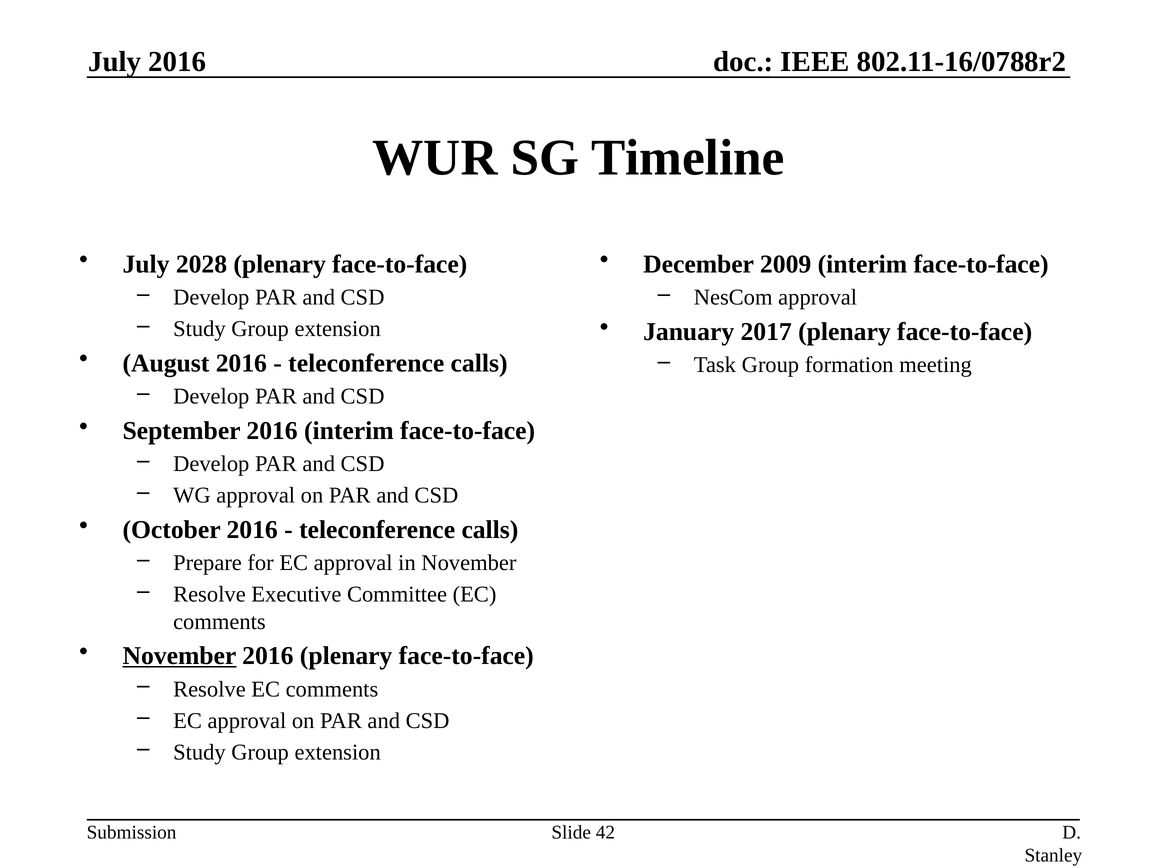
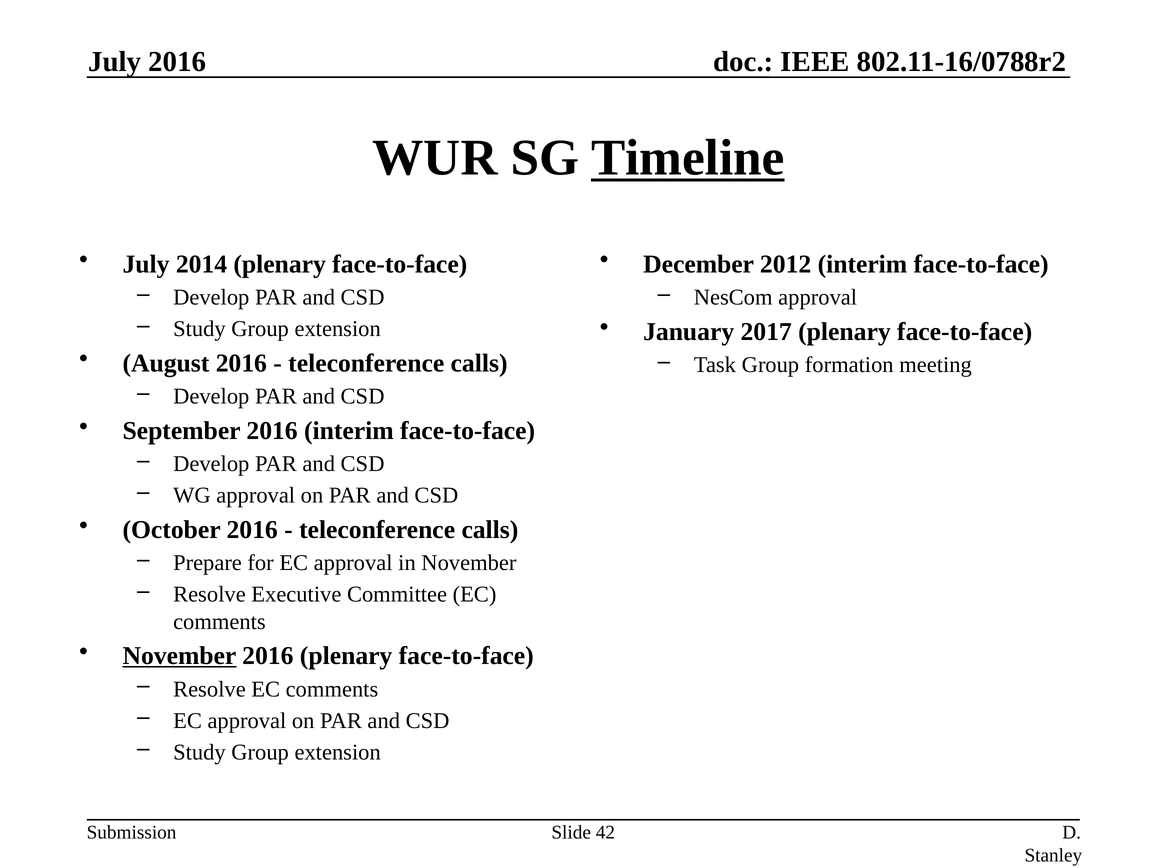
Timeline underline: none -> present (688, 158)
2028: 2028 -> 2014 (202, 264)
2009: 2009 -> 2012 (786, 264)
